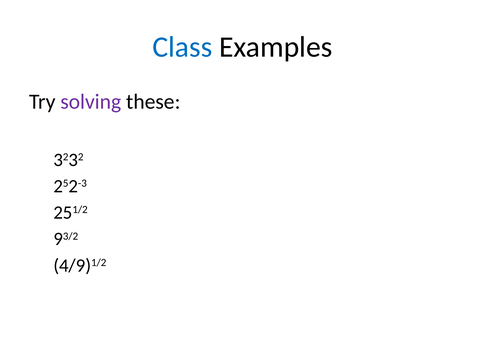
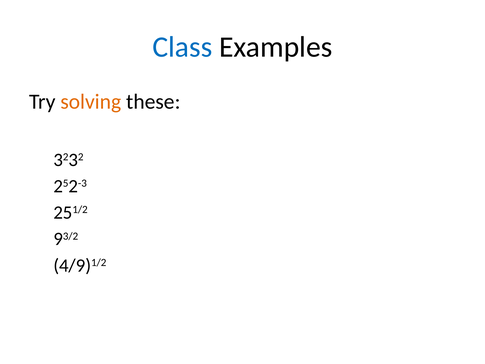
solving colour: purple -> orange (91, 102)
